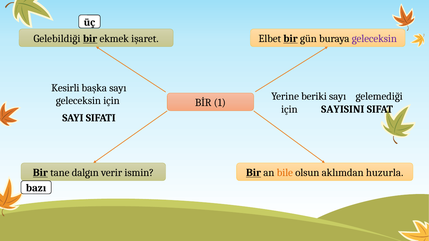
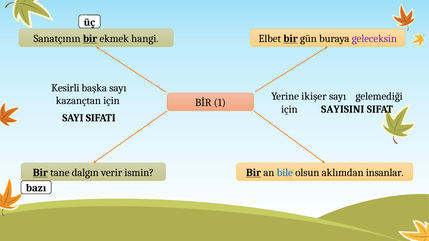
Gelebildiği: Gelebildiği -> Sanatçının (57, 39)
işaret: işaret -> hangi (145, 39)
beriki: beriki -> ikişer (314, 97)
geleceksin: geleceksin -> kazançtan (78, 101)
bile colour: orange -> blue (285, 173)
huzurla: huzurla -> insanlar (385, 173)
